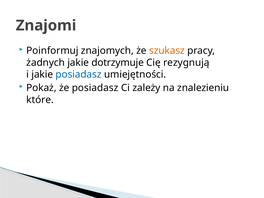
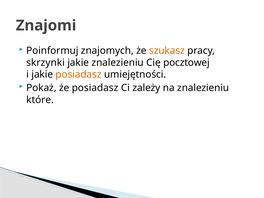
żadnych: żadnych -> skrzynki (46, 63)
jakie dotrzymuje: dotrzymuje -> znalezieniu (118, 63)
rezygnują: rezygnują -> pocztowej (186, 63)
posiadasz colour: blue -> orange (79, 74)
